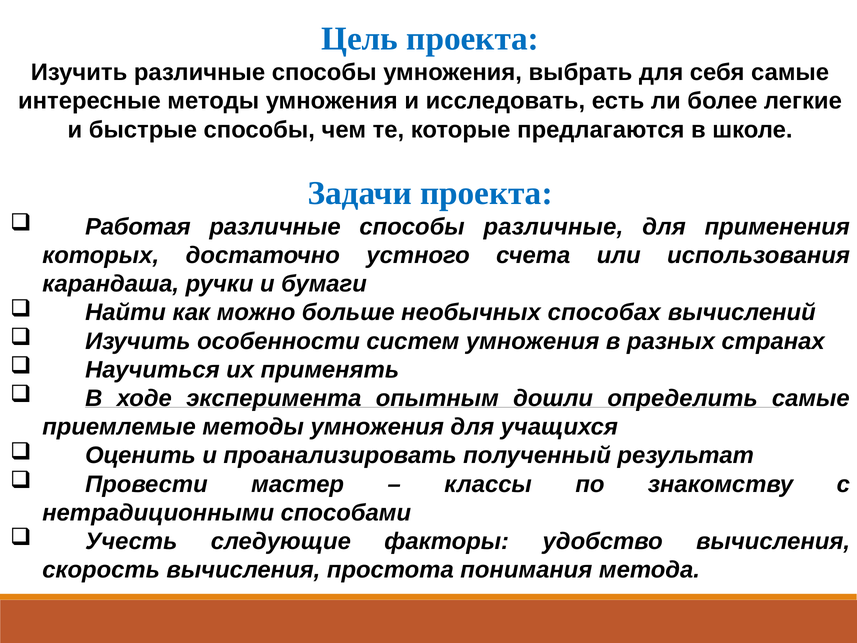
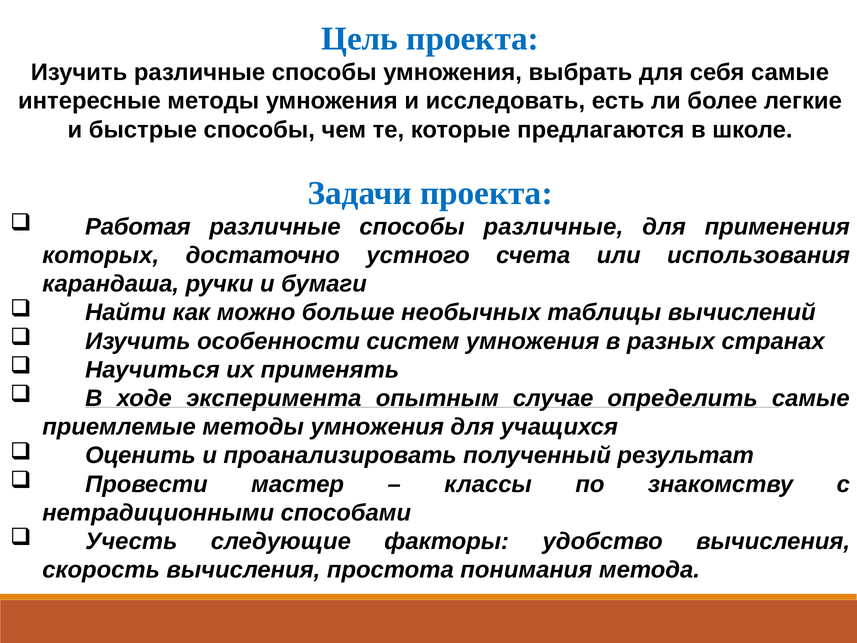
способах: способах -> таблицы (604, 313)
дошли: дошли -> случае (553, 398)
